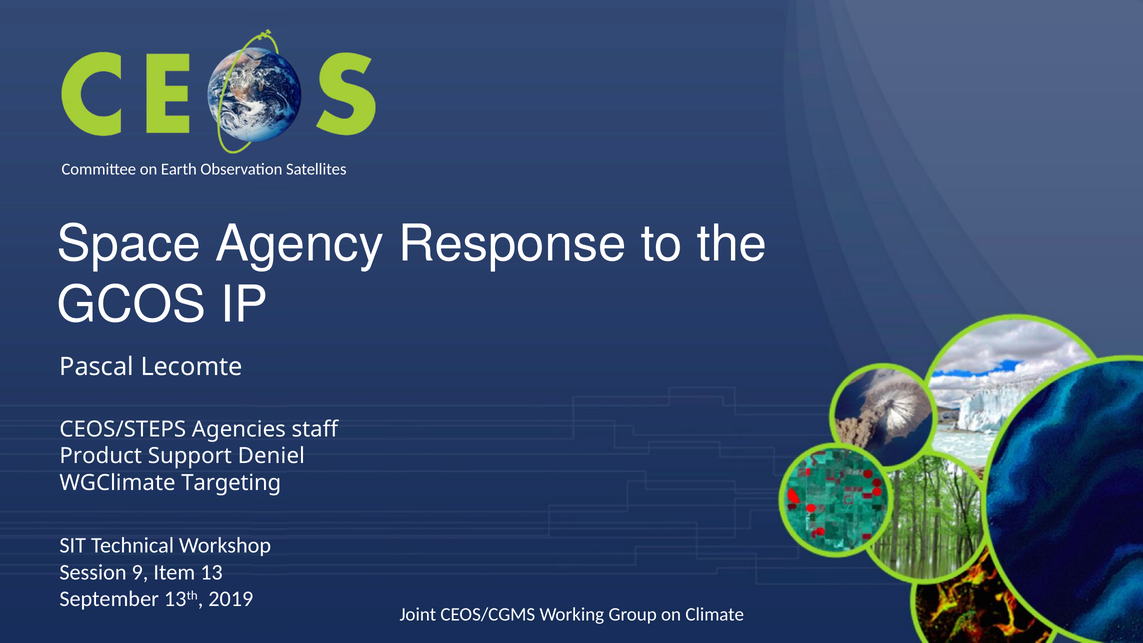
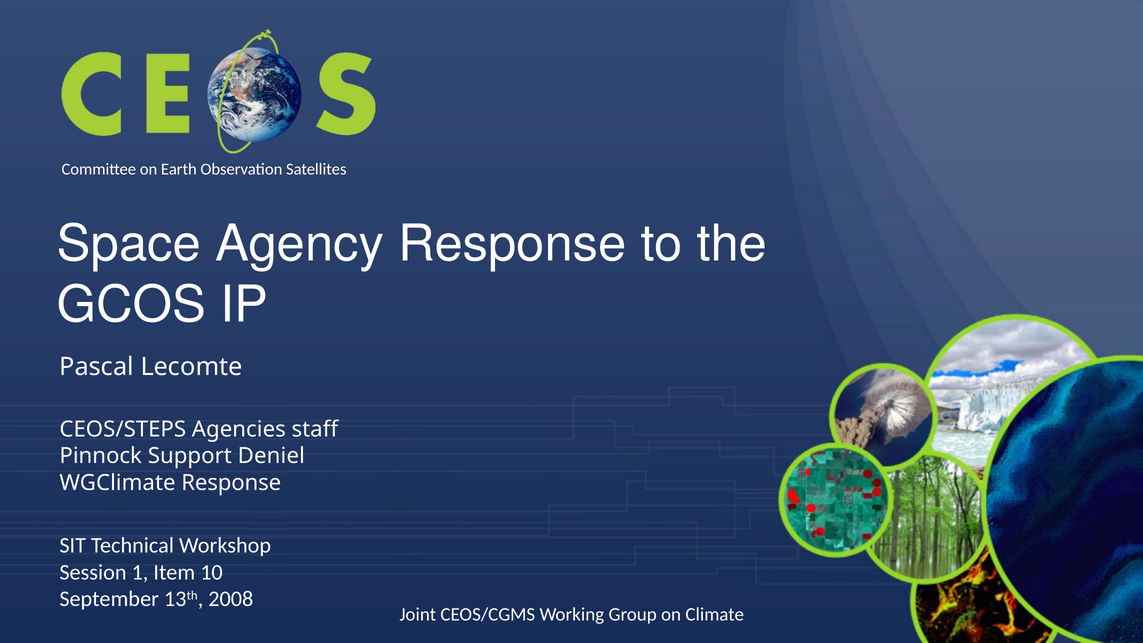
Product: Product -> Pinnock (101, 456)
WGClimate Targeting: Targeting -> Response (231, 483)
9: 9 -> 1 (140, 572)
13: 13 -> 10 (212, 572)
2019: 2019 -> 2008 (231, 599)
